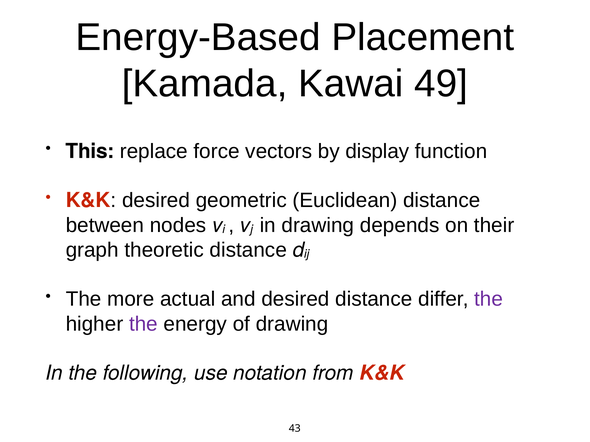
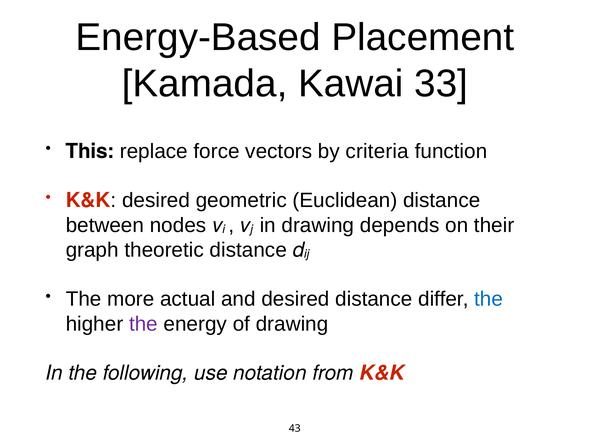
49: 49 -> 33 (441, 84)
display: display -> criteria (377, 151)
the colour: purple -> blue (489, 299)
